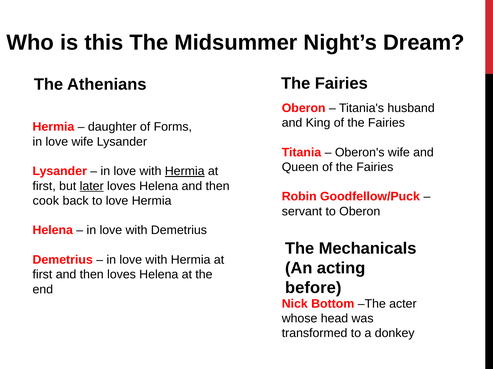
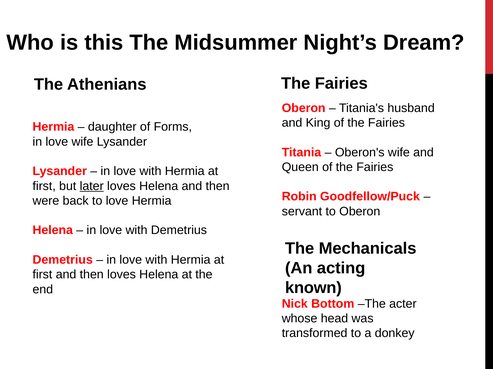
Hermia underline: present -> none (185, 172)
cook: cook -> were (46, 201)
before: before -> known (313, 288)
